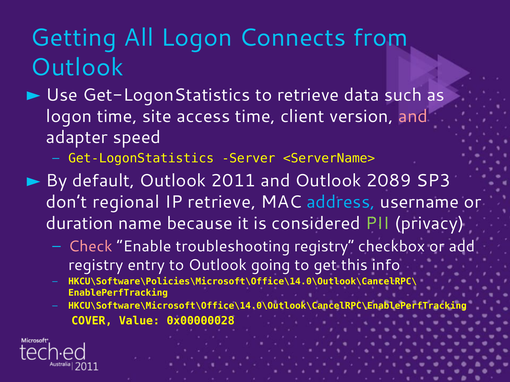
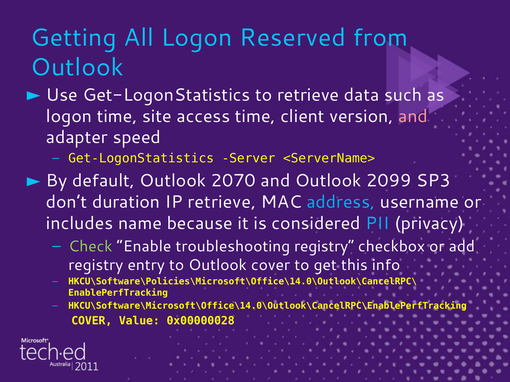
Connects: Connects -> Reserved (293, 38)
2011: 2011 -> 2070 (233, 181)
2089: 2089 -> 2099 (389, 181)
regional: regional -> duration (126, 202)
duration: duration -> includes (80, 223)
PII colour: light green -> light blue (377, 223)
Check colour: pink -> light green (90, 247)
Outlook going: going -> cover (271, 265)
